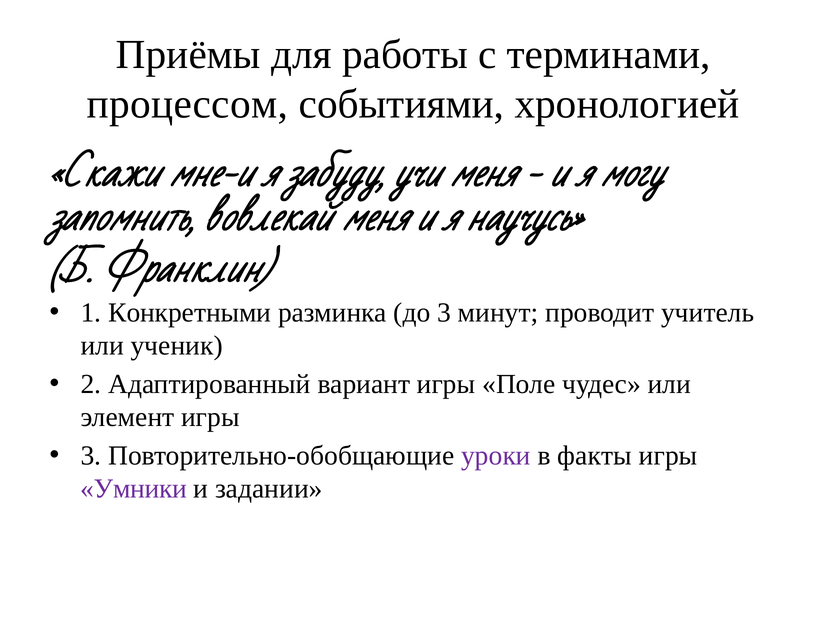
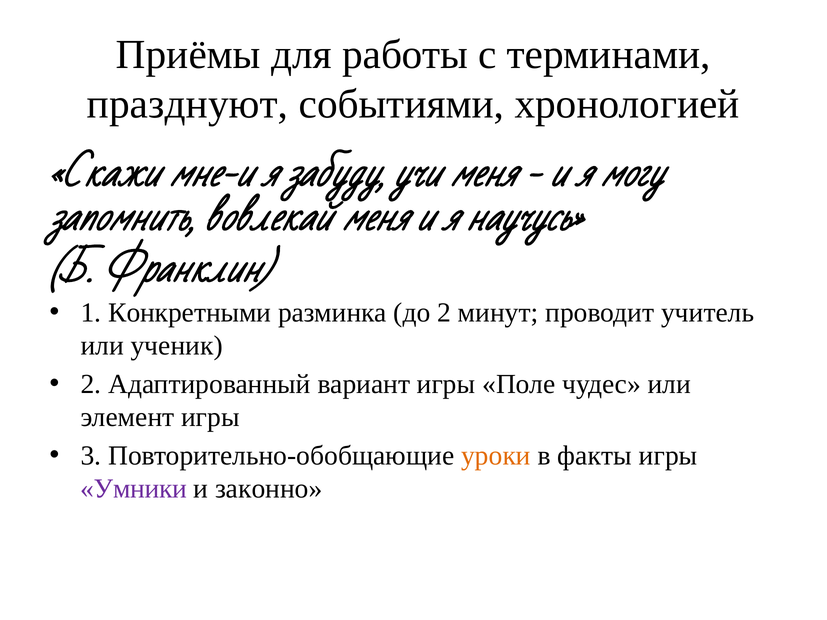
процессом: процессом -> празднуют (188, 104)
до 3: 3 -> 2 (444, 313)
уроки colour: purple -> orange (496, 456)
задании: задании -> законно (269, 489)
